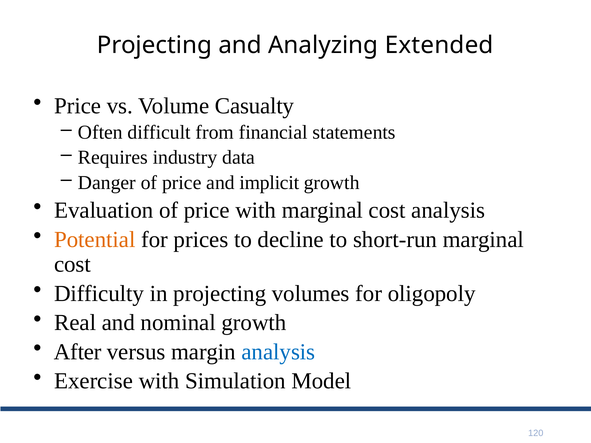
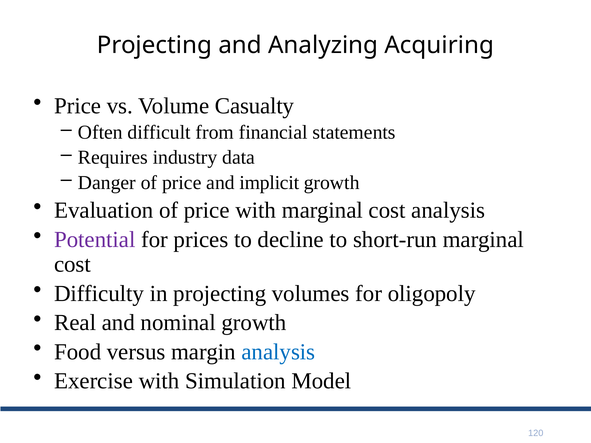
Extended: Extended -> Acquiring (439, 45)
Potential colour: orange -> purple (95, 240)
After: After -> Food (78, 352)
